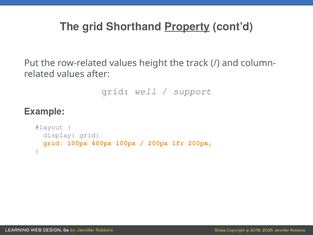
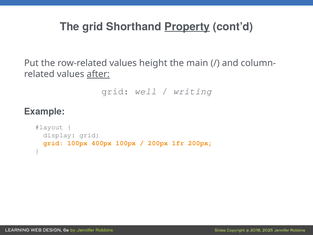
track: track -> main (197, 63)
after underline: none -> present (98, 74)
support: support -> writing (192, 91)
